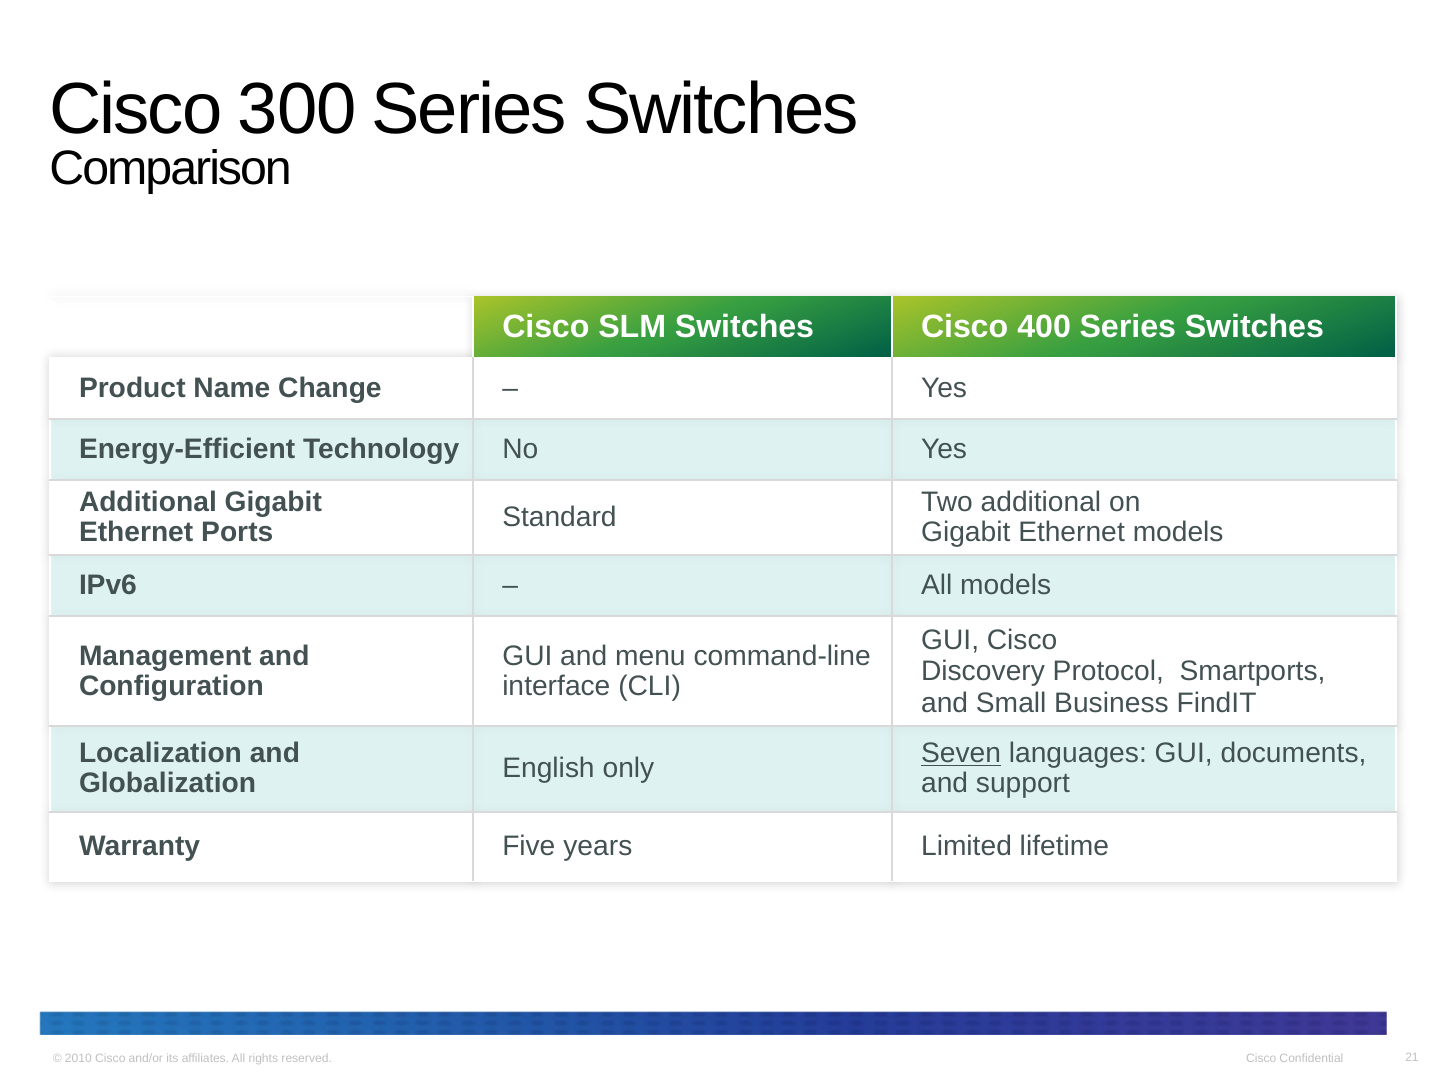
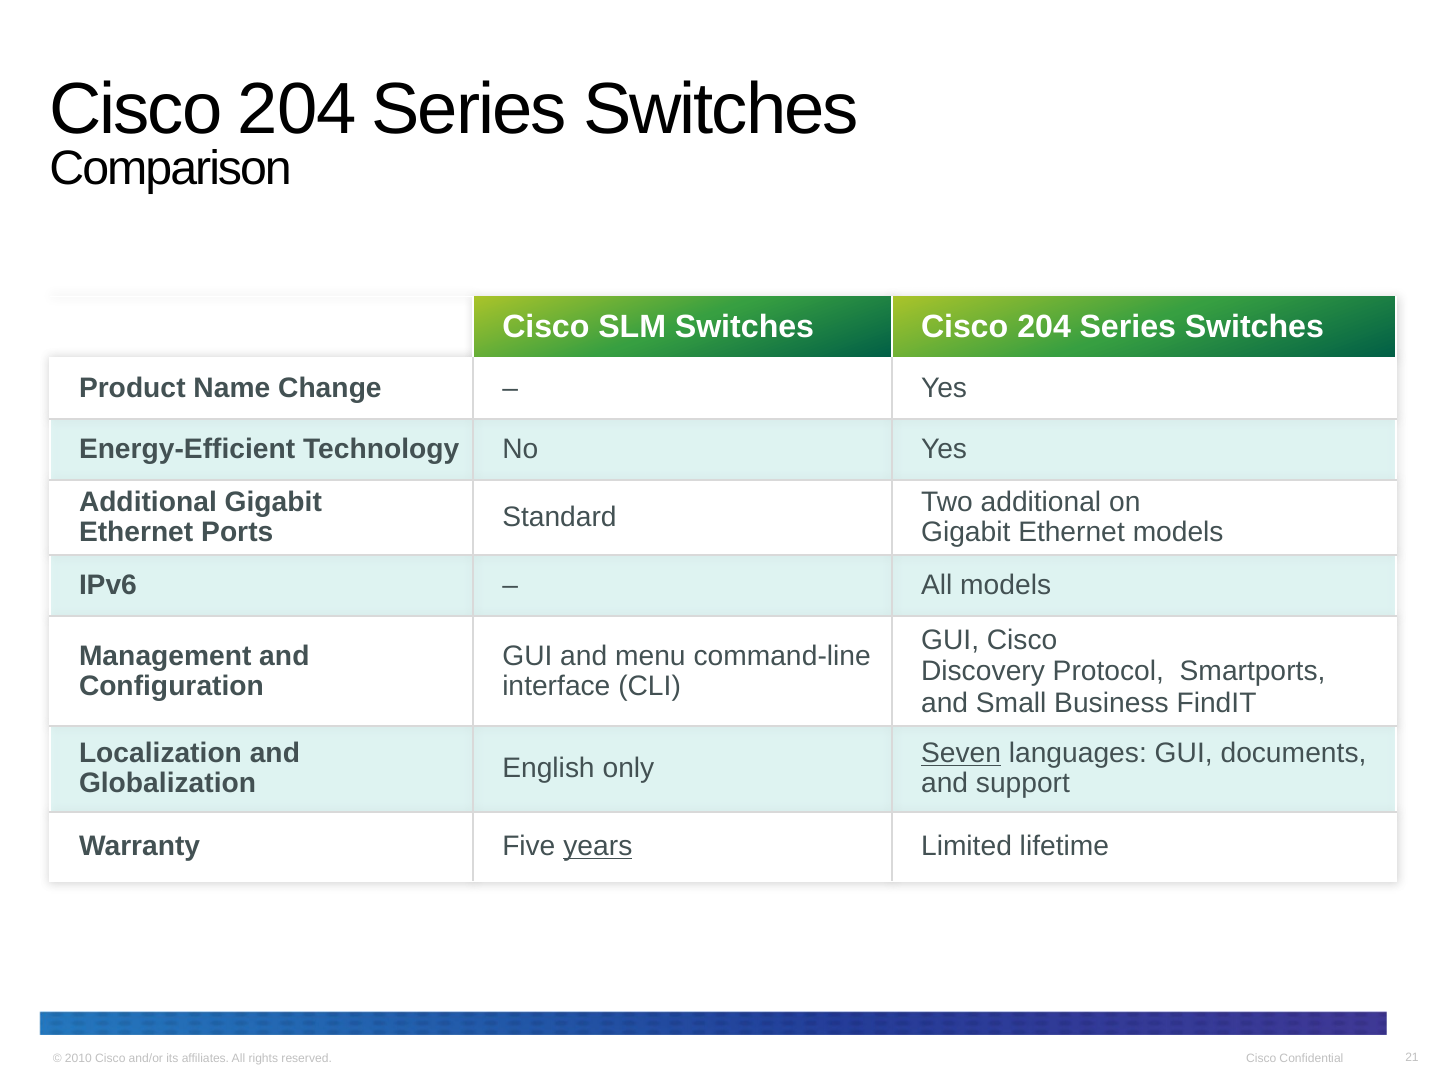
300: 300 -> 204 (297, 110)
Switches Cisco 400: 400 -> 204 (1044, 326)
years underline: none -> present (598, 846)
